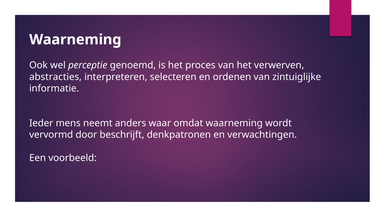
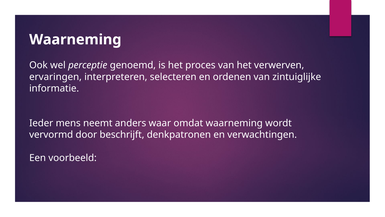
abstracties: abstracties -> ervaringen (55, 77)
